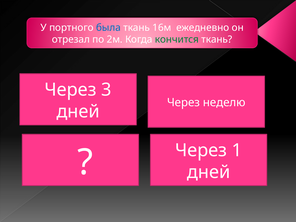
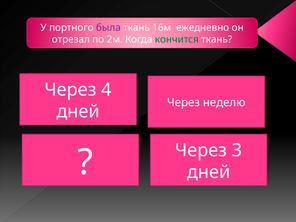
была colour: blue -> purple (108, 28)
3: 3 -> 4 (106, 90)
1: 1 -> 3 (237, 150)
